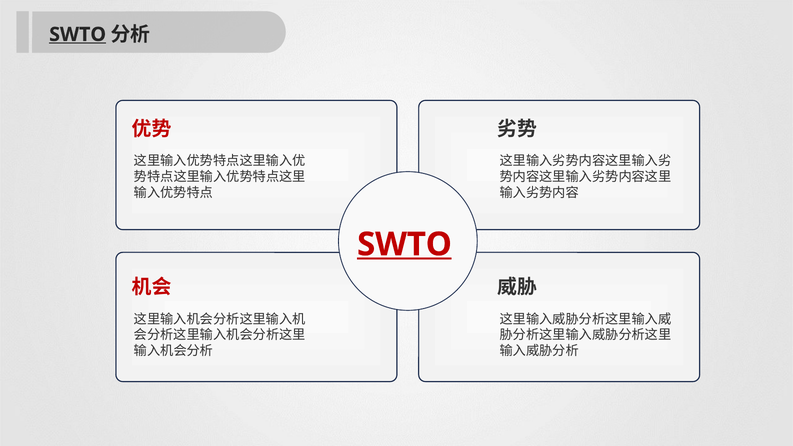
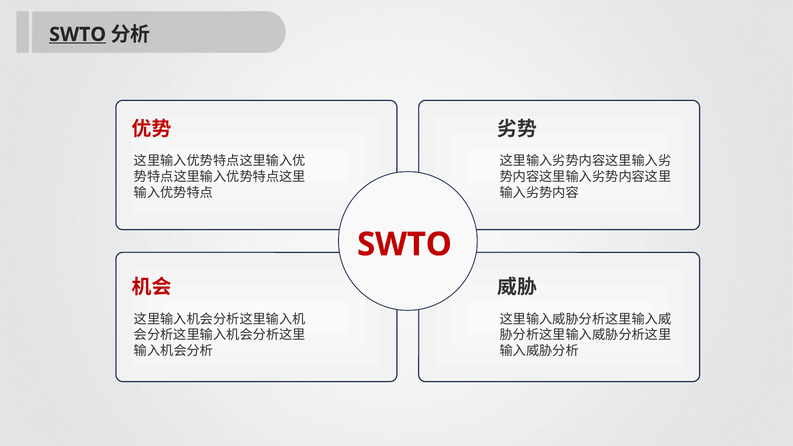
SWTO underline: present -> none (404, 244)
